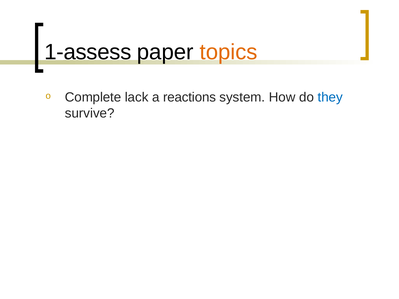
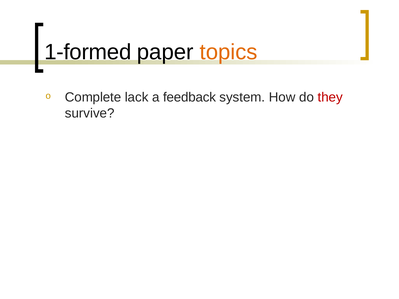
1-assess: 1-assess -> 1-formed (88, 52)
reactions: reactions -> feedback (190, 97)
they colour: blue -> red (330, 97)
